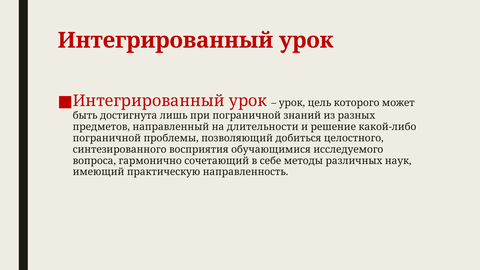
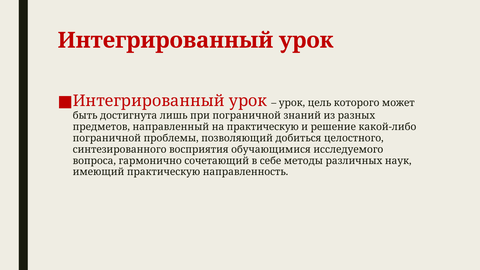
на длительности: длительности -> практическую (263, 127)
